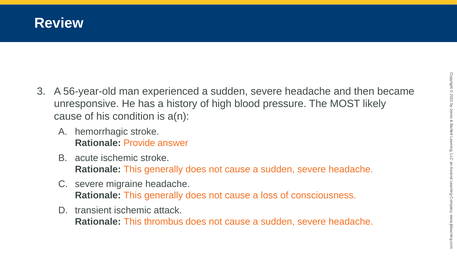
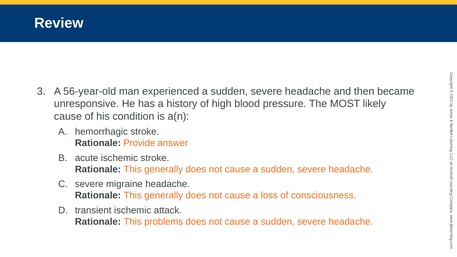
thrombus: thrombus -> problems (164, 222)
